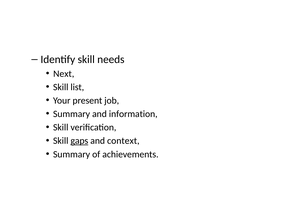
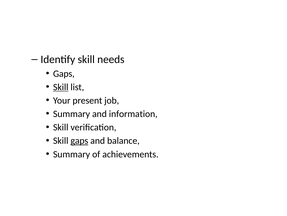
Next: Next -> Gaps (64, 73)
Skill underline: none -> present (61, 87)
context: context -> balance (123, 140)
